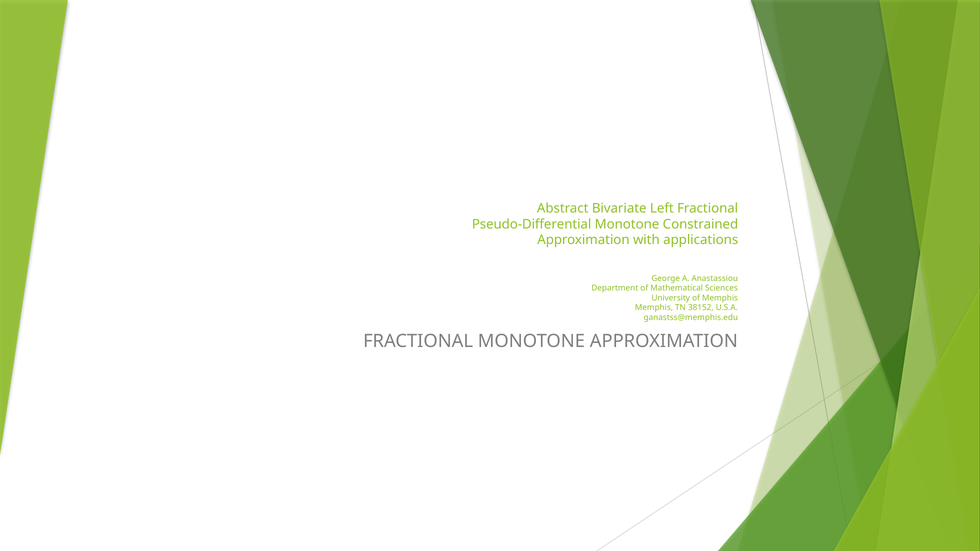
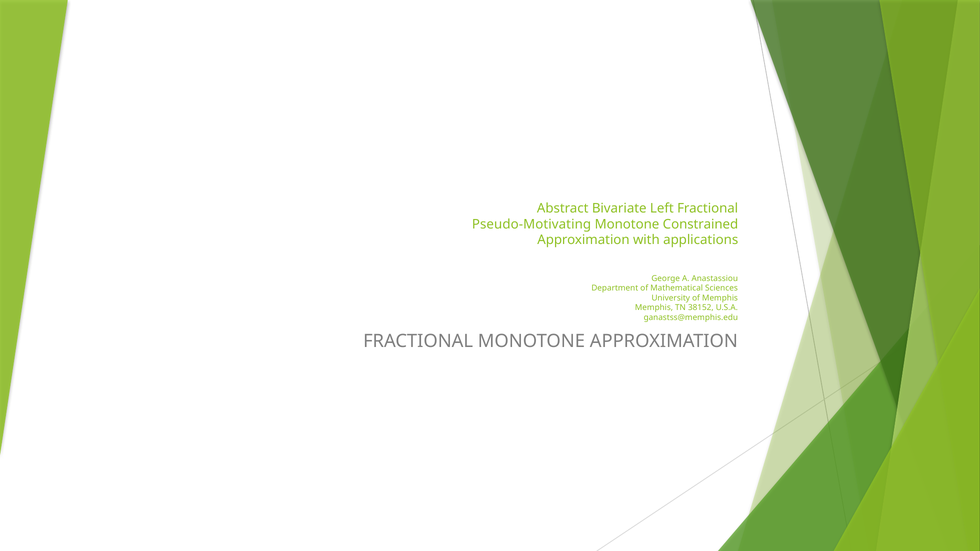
Pseudo-Differential: Pseudo-Differential -> Pseudo-Motivating (532, 224)
